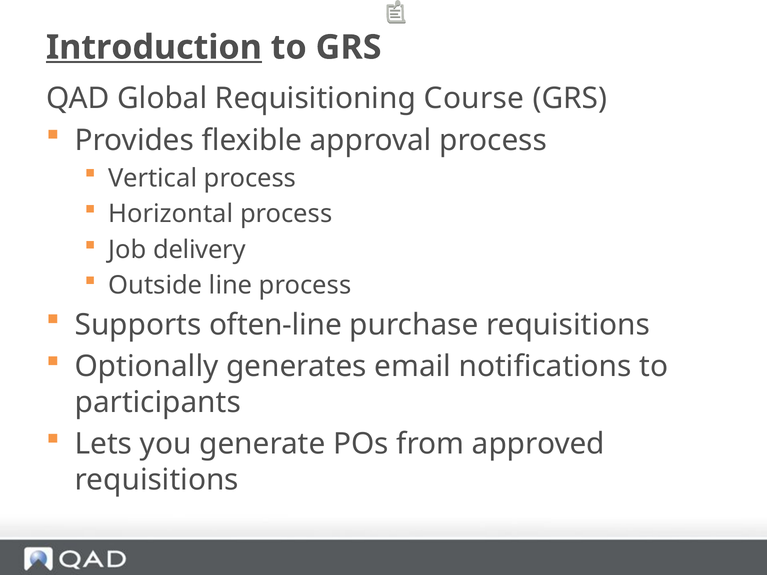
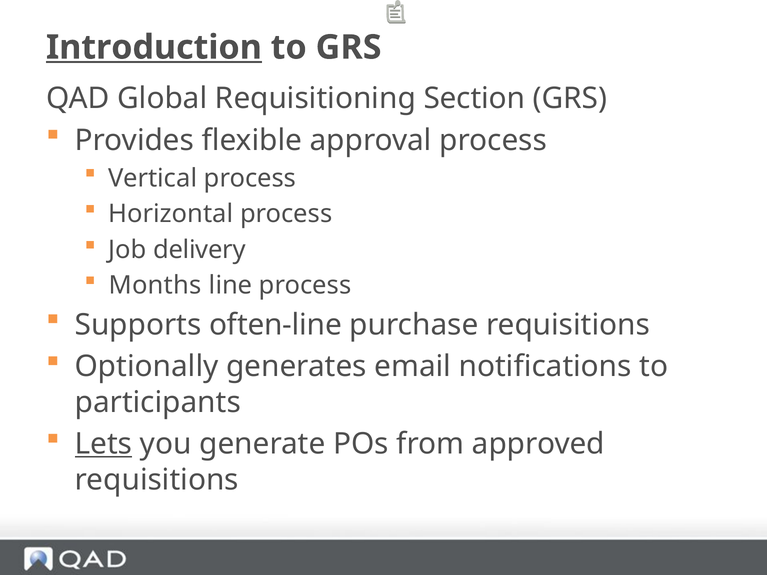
Course: Course -> Section (474, 99)
Outside: Outside -> Months (155, 286)
Lets underline: none -> present (104, 444)
